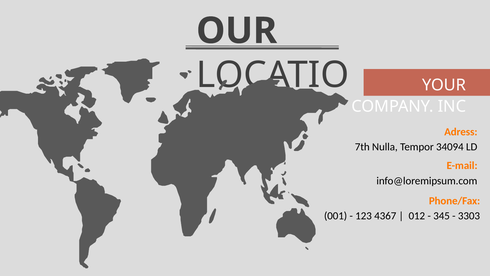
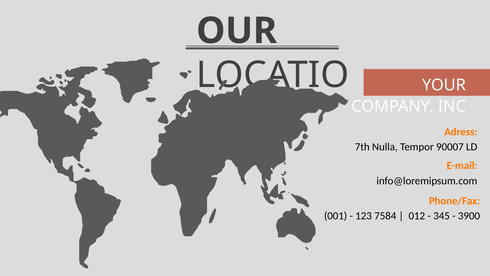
34094: 34094 -> 90007 (450, 147)
4367: 4367 -> 7584 (385, 216)
3303: 3303 -> 3900 (469, 216)
